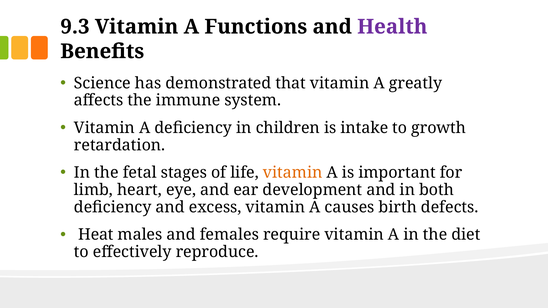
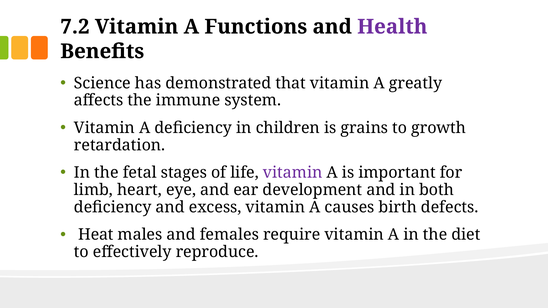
9.3: 9.3 -> 7.2 (75, 27)
intake: intake -> grains (364, 128)
vitamin colour: orange -> purple (293, 173)
